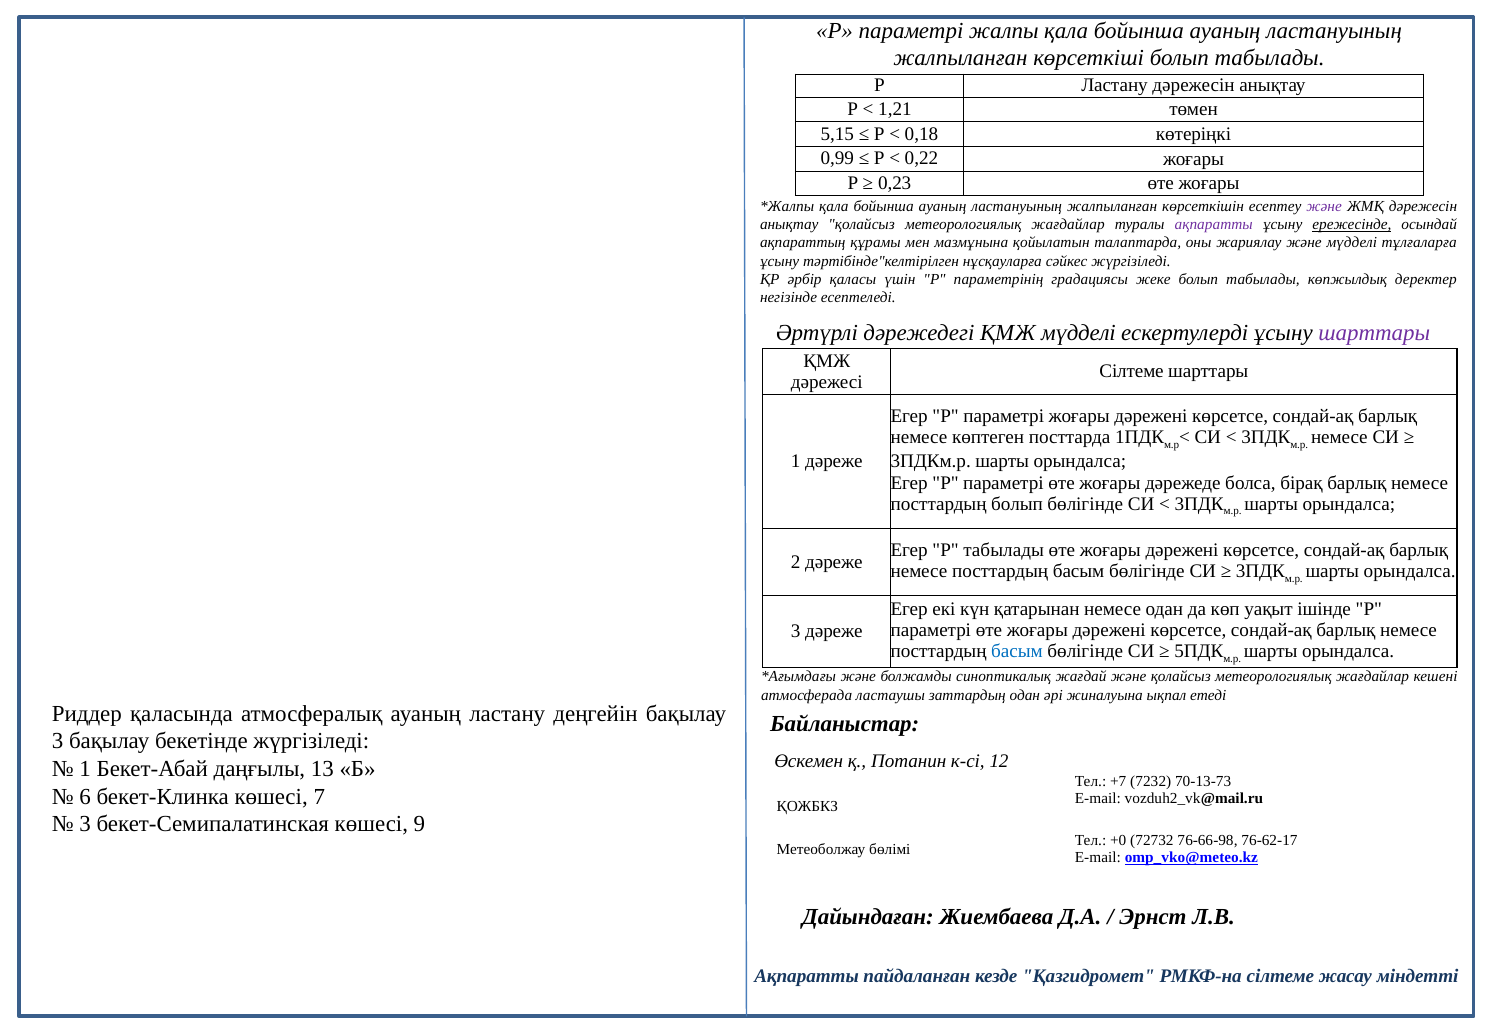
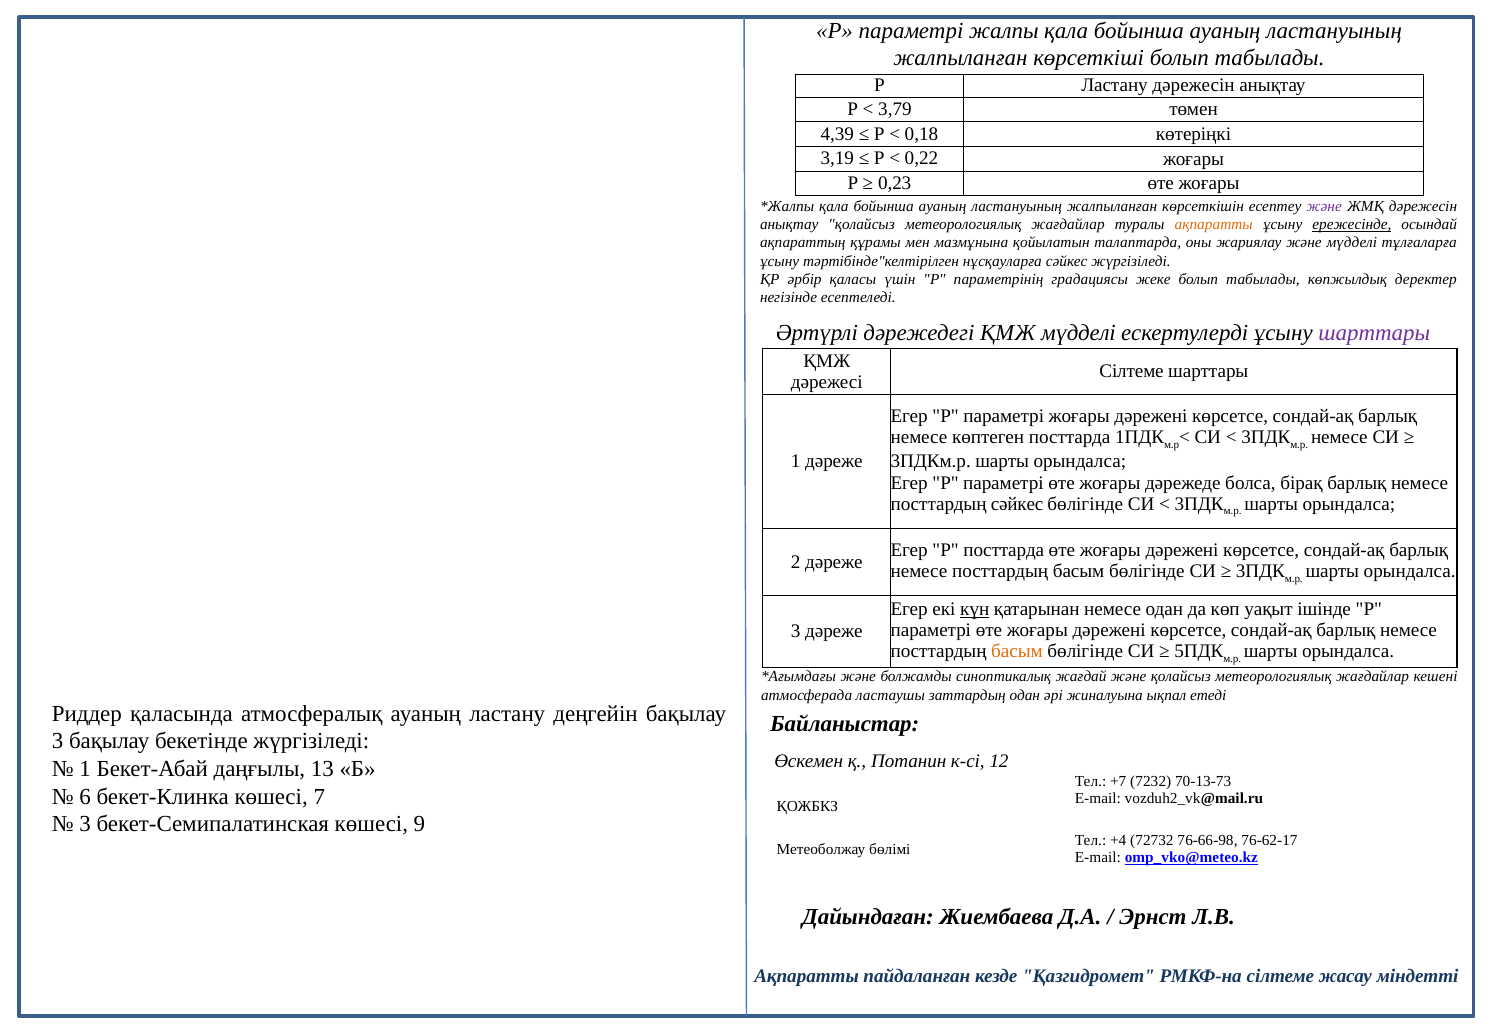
1,21: 1,21 -> 3,79 (895, 109)
5,15: 5,15 -> 4,39 (837, 134)
0,99: 0,99 -> 3,19 (837, 158)
ақпаратты colour: purple -> orange (1214, 224)
посттардың болып: болып -> сәйкес (1017, 504)
Р табылады: табылады -> посттарда (1004, 550)
күн underline: none -> present (975, 609)
басым colour: blue -> orange (1017, 651)
+0: +0 -> +4 (1118, 840)
